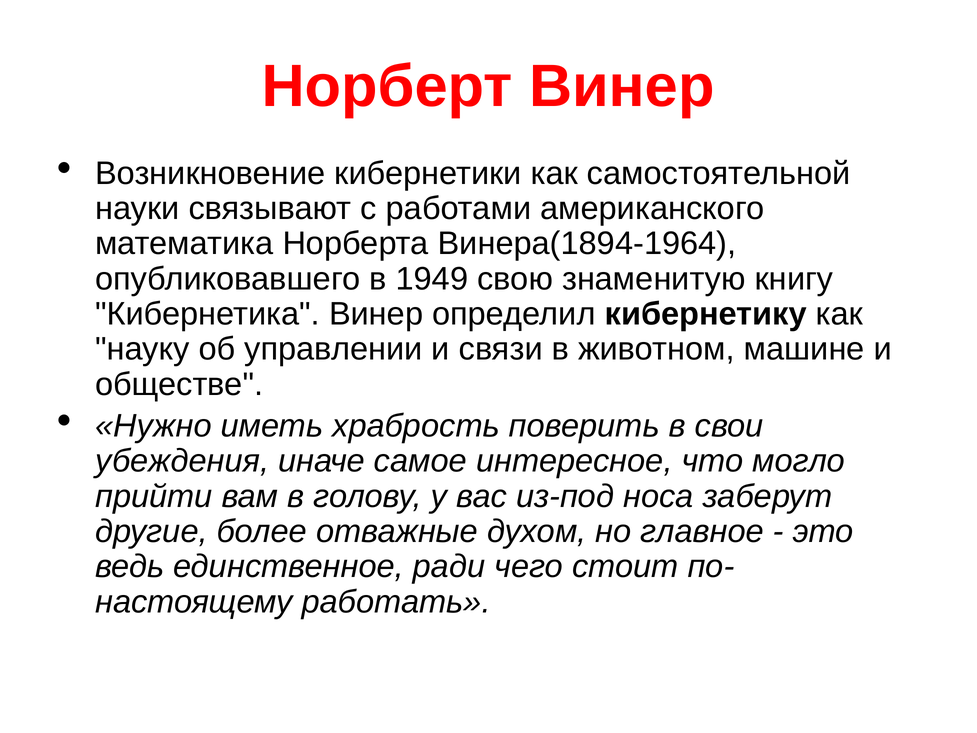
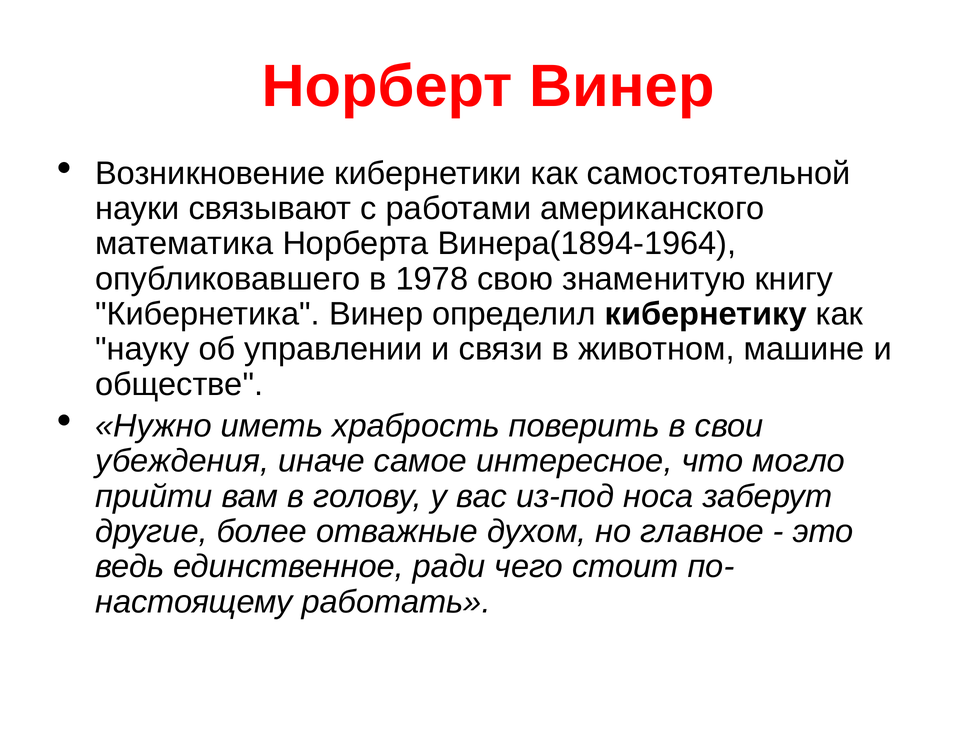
1949: 1949 -> 1978 (432, 279)
